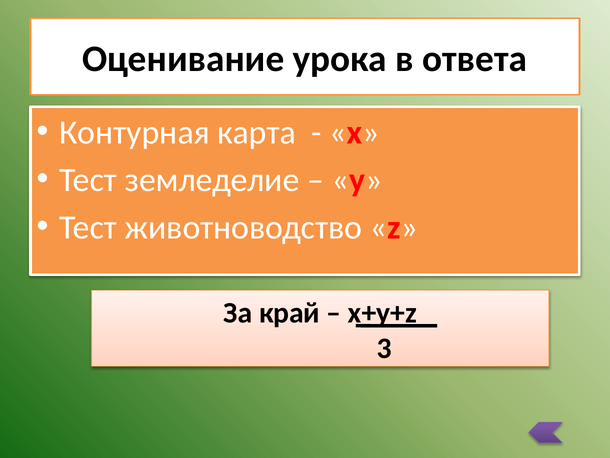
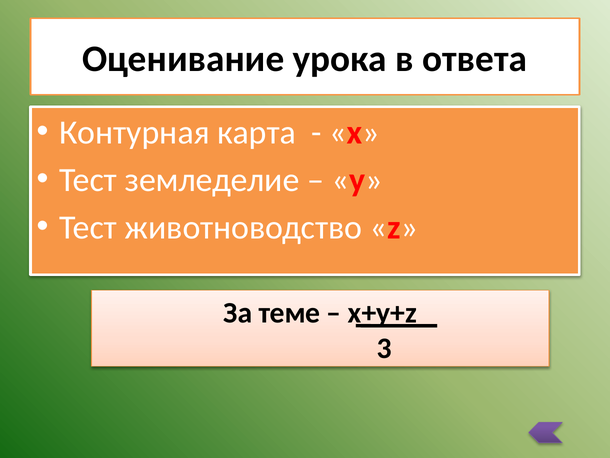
край: край -> теме (289, 313)
